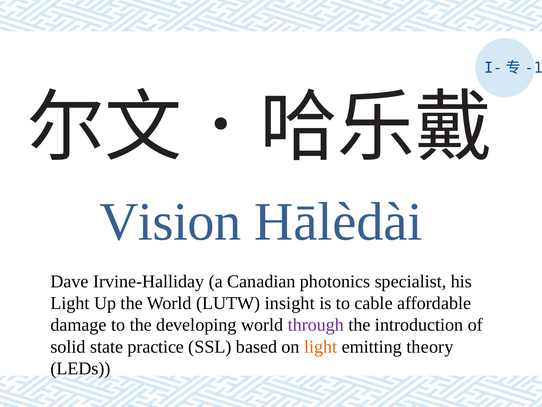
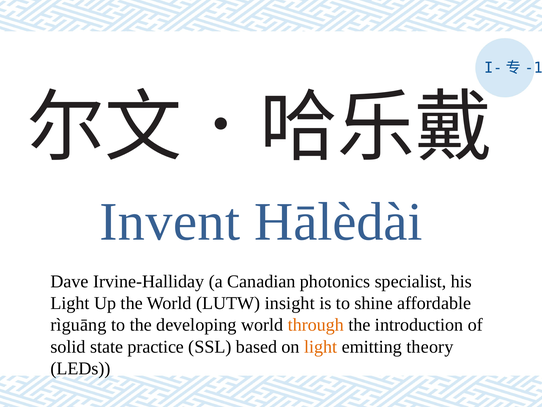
Vision: Vision -> Invent (170, 221)
cable: cable -> shine (374, 303)
damage: damage -> rìguāng (79, 325)
through colour: purple -> orange (316, 325)
